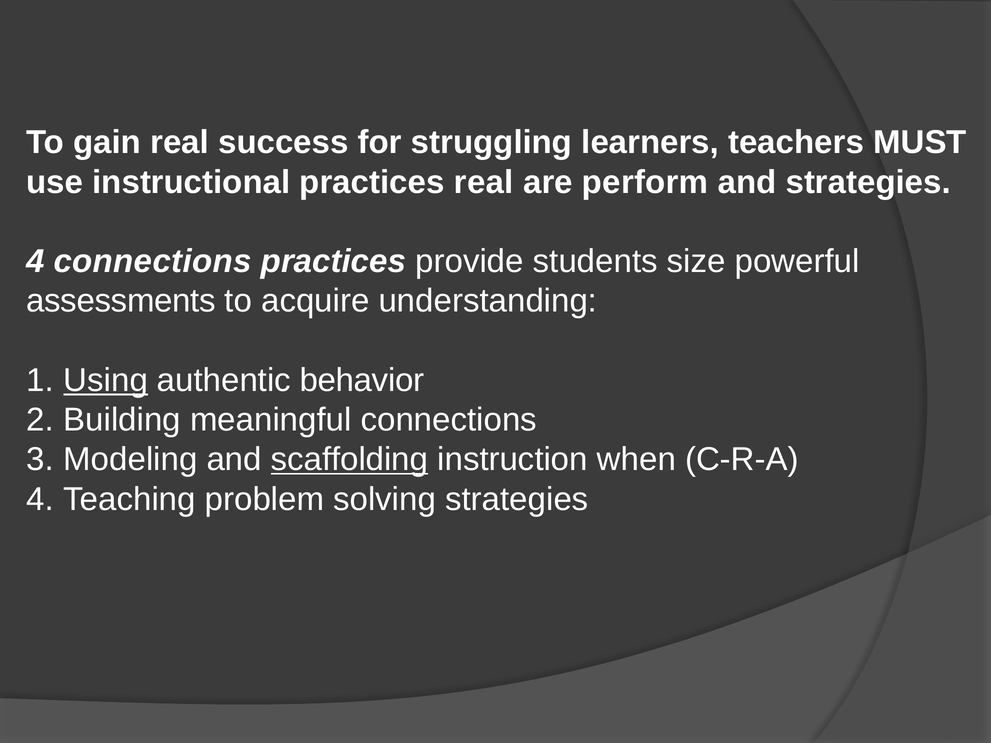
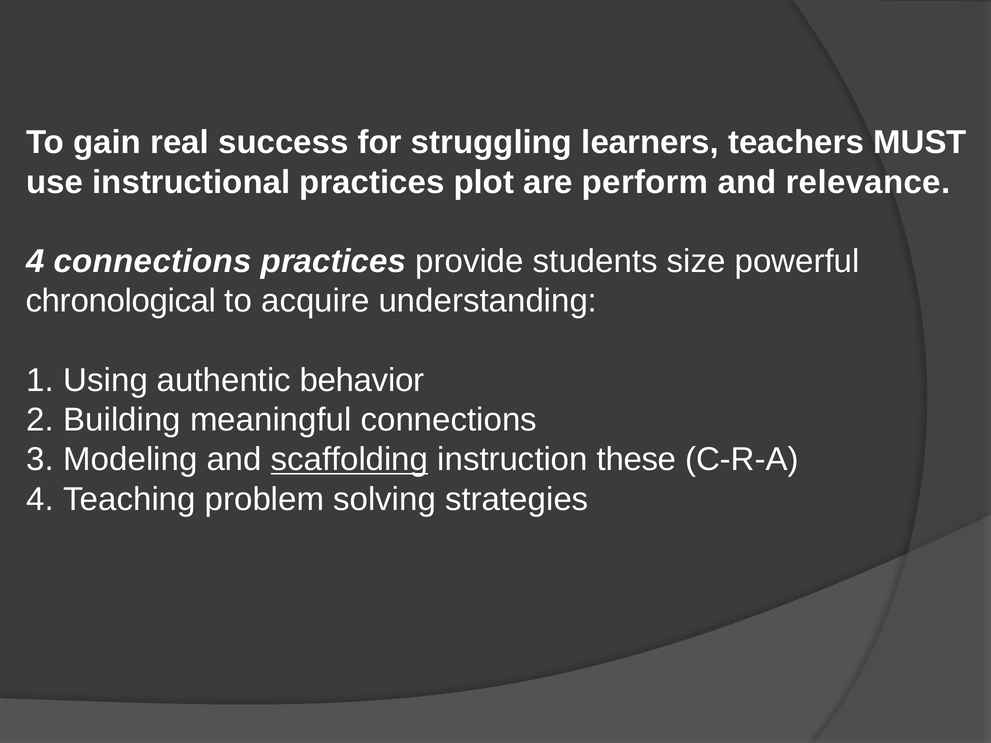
practices real: real -> plot (484, 182)
and strategies: strategies -> relevance (868, 182)
assessments: assessments -> chronological (121, 301)
Using underline: present -> none (106, 380)
when: when -> these (637, 460)
